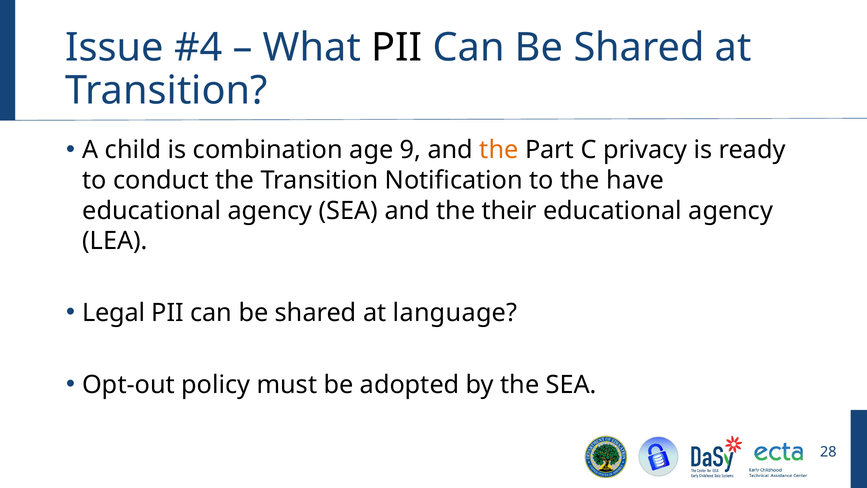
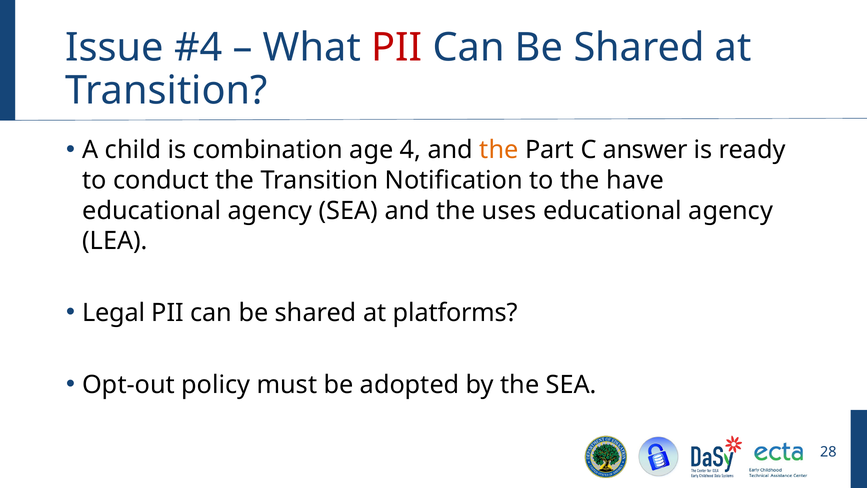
PII colour: black -> red (397, 47)
9: 9 -> 4 (411, 150)
privacy: privacy -> answer (645, 150)
their: their -> uses (509, 211)
language: language -> platforms (455, 313)
